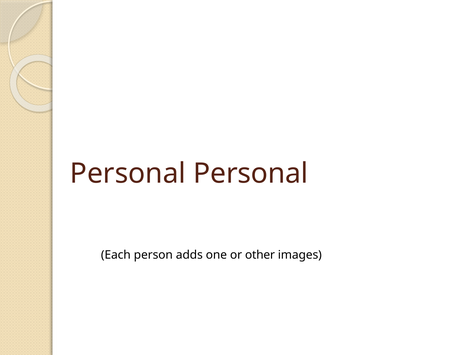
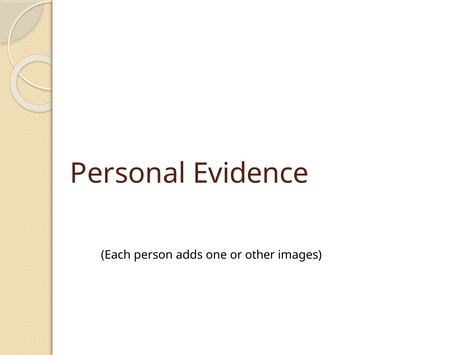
Personal Personal: Personal -> Evidence (251, 174)
